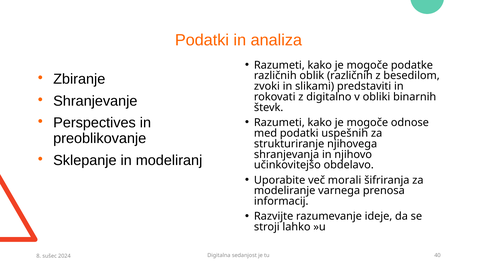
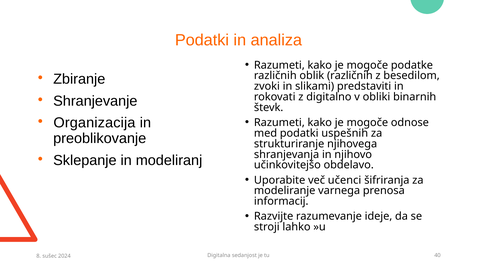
Perspectives: Perspectives -> Organizacija (94, 123)
morali: morali -> učenci (345, 180)
